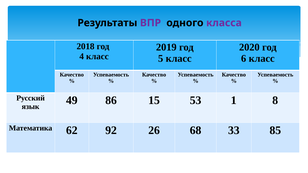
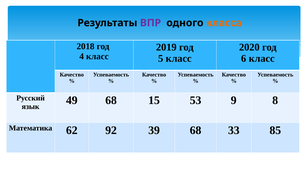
класса colour: purple -> orange (224, 23)
49 86: 86 -> 68 (111, 100)
1: 1 -> 9 (234, 100)
26: 26 -> 39 (154, 130)
